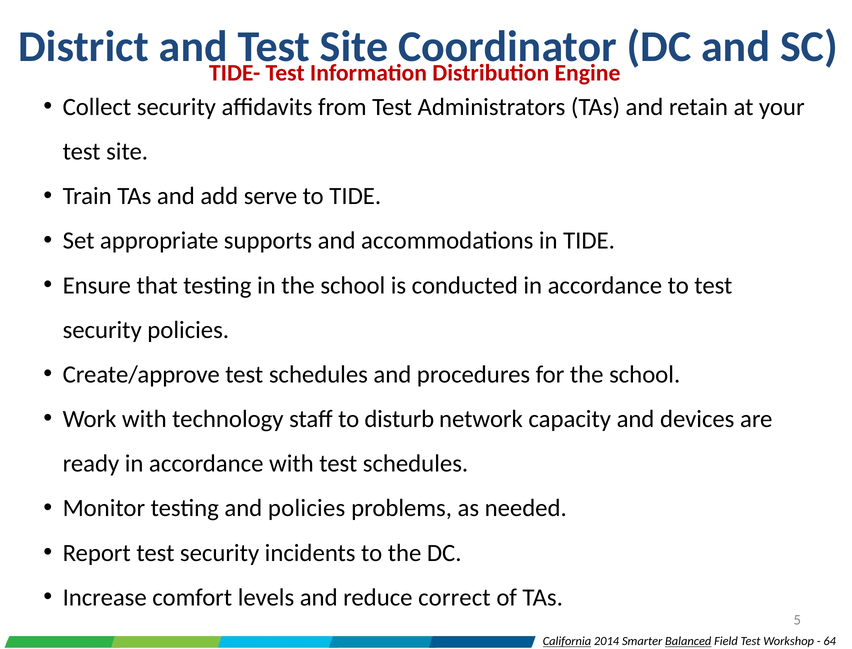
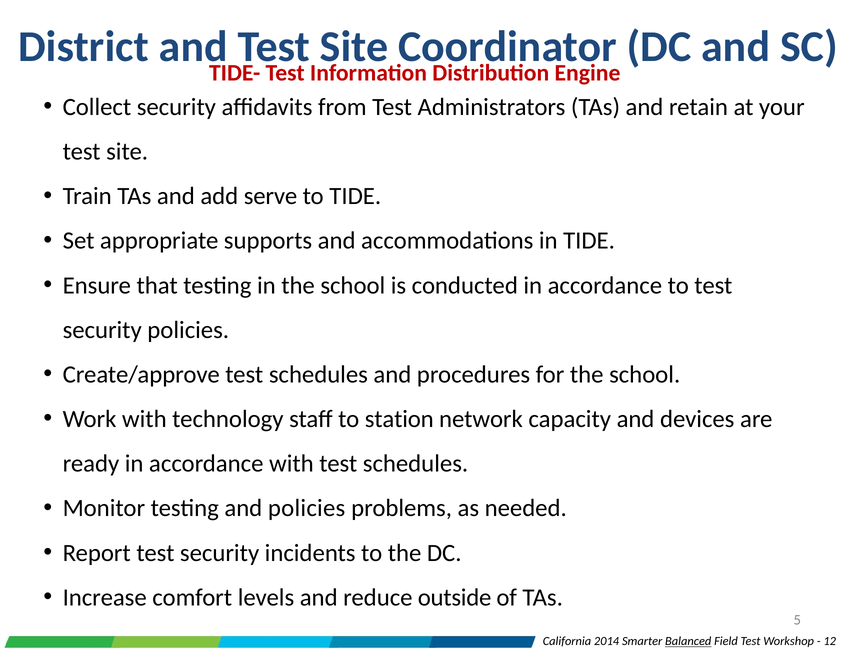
disturb: disturb -> station (399, 419)
correct: correct -> outside (455, 598)
California underline: present -> none (567, 641)
64: 64 -> 12 (830, 641)
